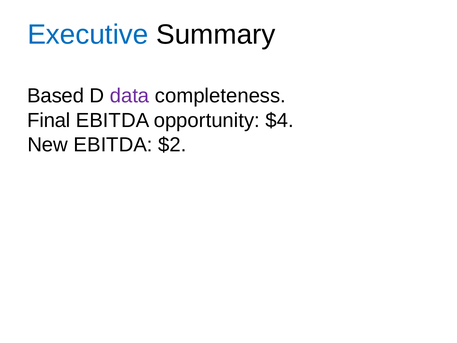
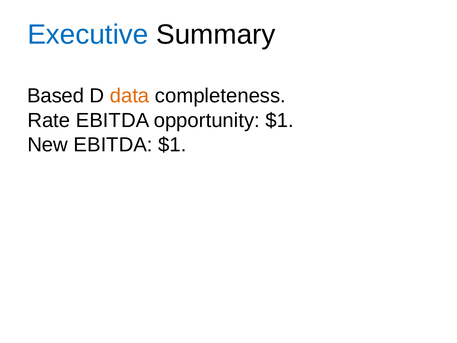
data colour: purple -> orange (130, 96)
Final: Final -> Rate (49, 120)
opportunity $4: $4 -> $1 (280, 120)
EBITDA $2: $2 -> $1 (172, 145)
